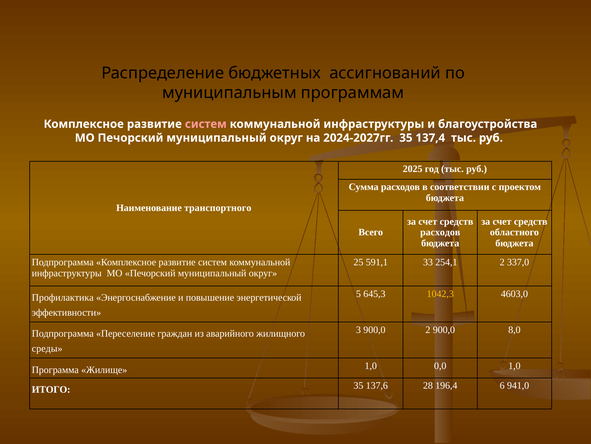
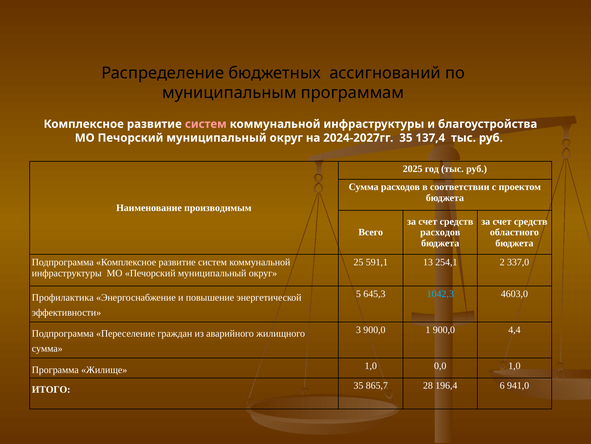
транспортного: транспортного -> производимым (218, 208)
33: 33 -> 13 (428, 262)
1042,3 colour: yellow -> light blue (440, 293)
900,0 2: 2 -> 1 (428, 329)
8,0: 8,0 -> 4,4 (514, 329)
среды: среды -> сумма (47, 348)
137,6: 137,6 -> 865,7 (377, 385)
